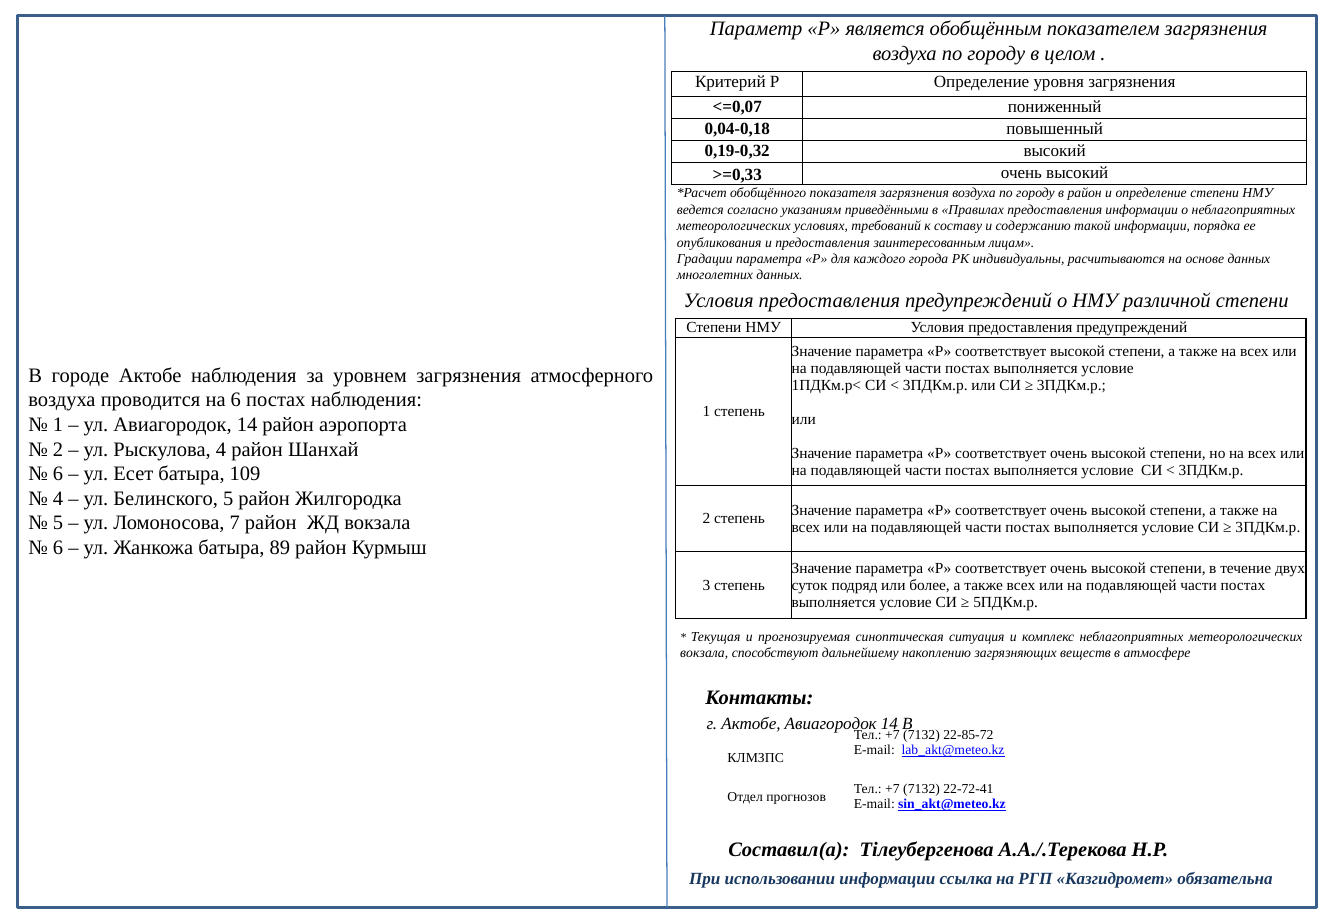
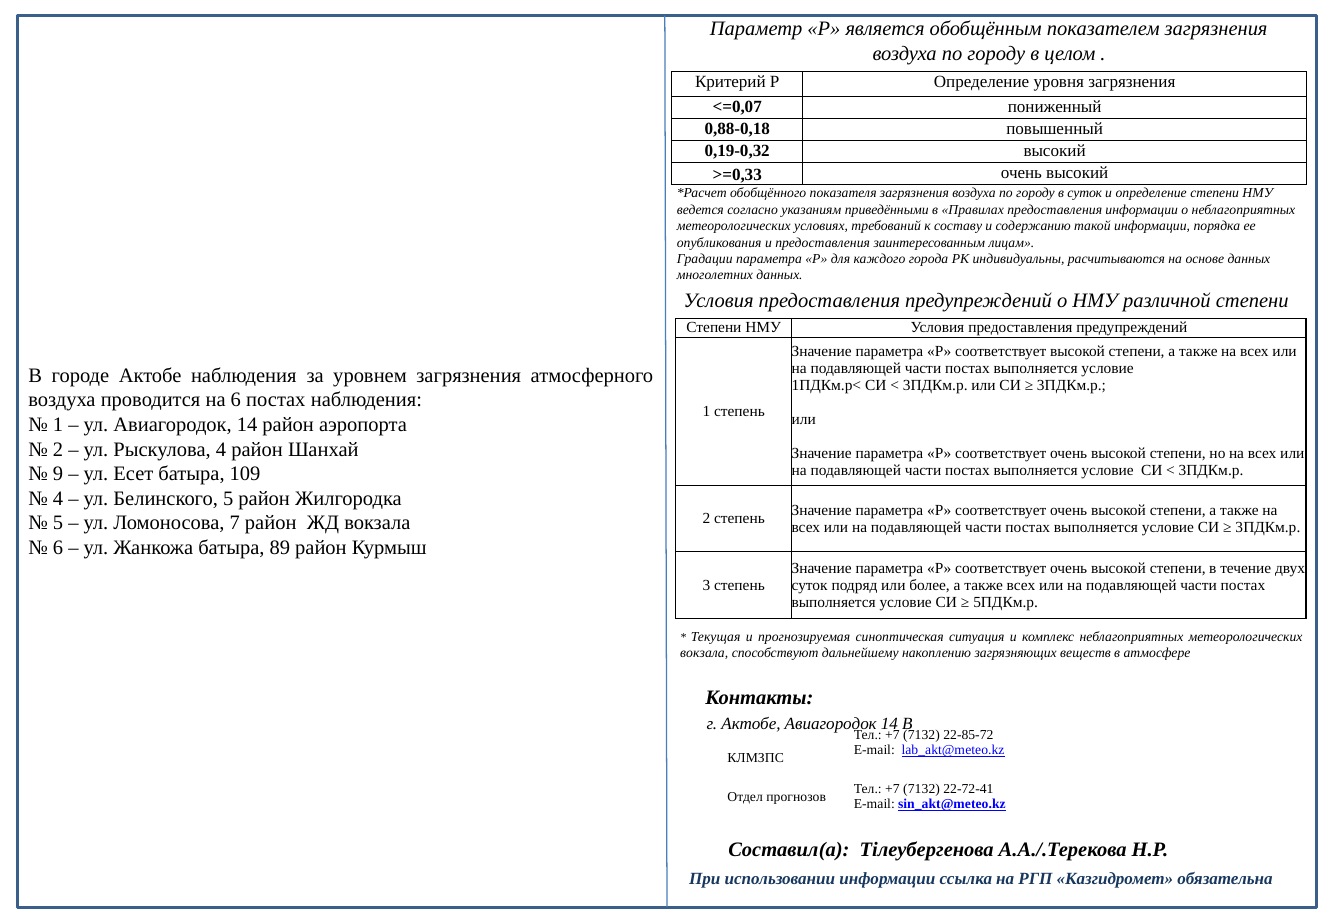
0,04-0,18: 0,04-0,18 -> 0,88-0,18 (737, 129)
в район: район -> суток (1085, 194)
6: 6 -> 9 (58, 474)
